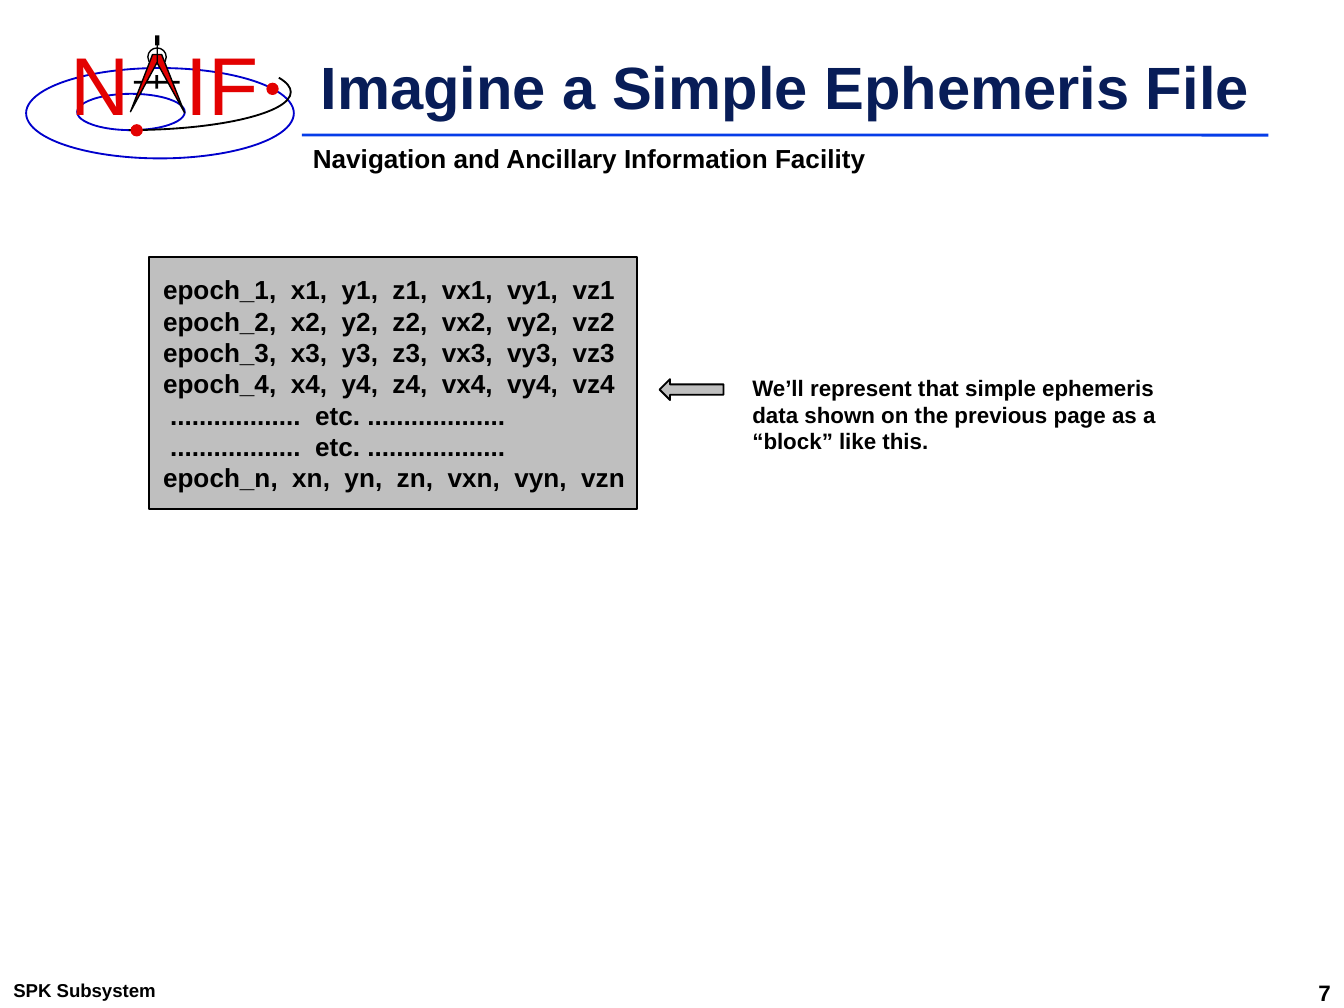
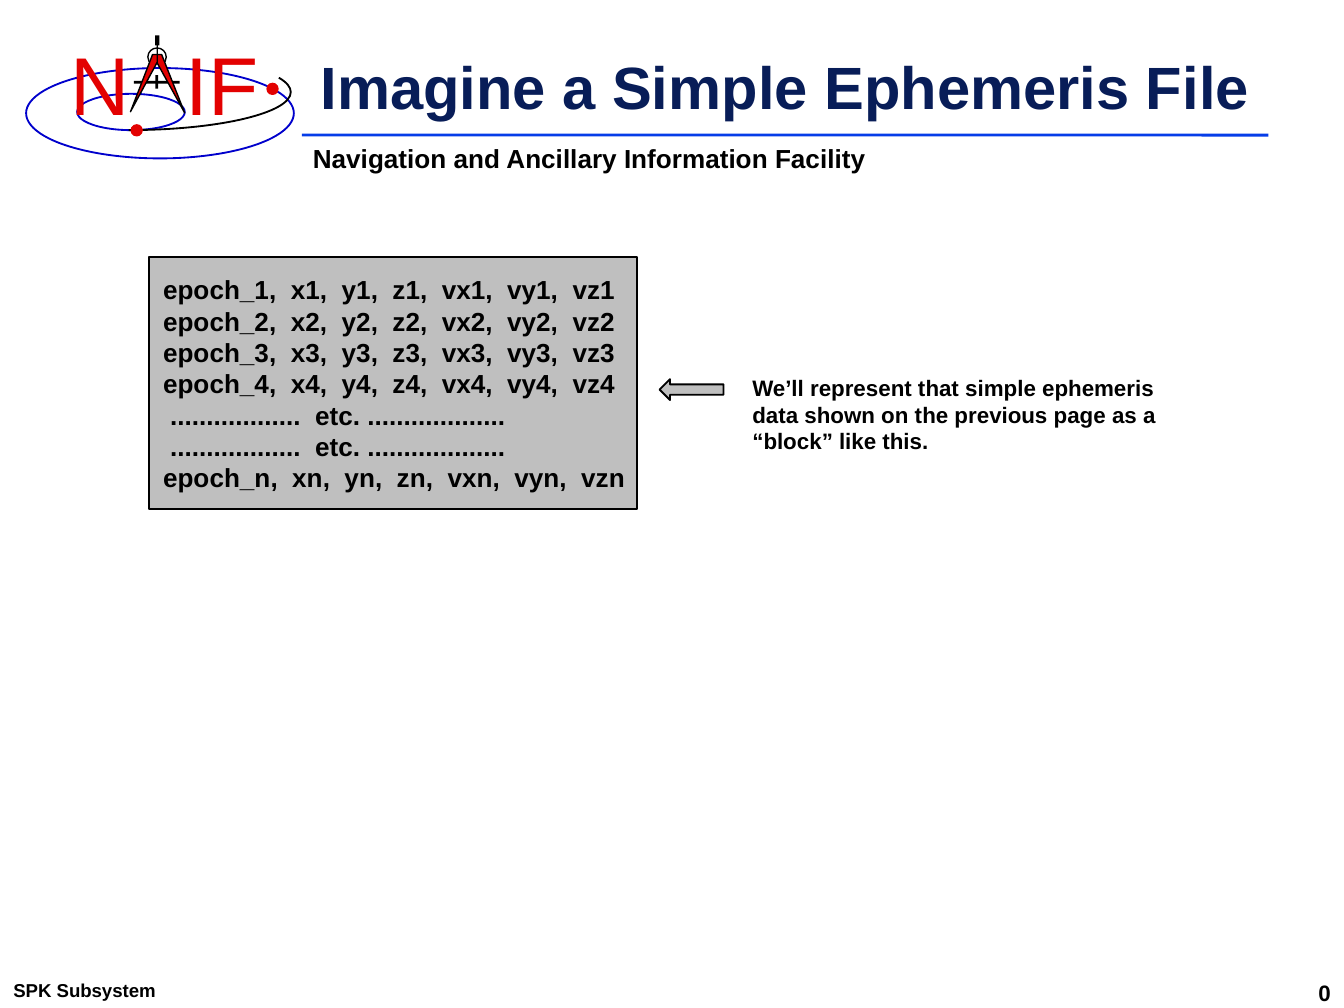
7: 7 -> 0 (1325, 995)
